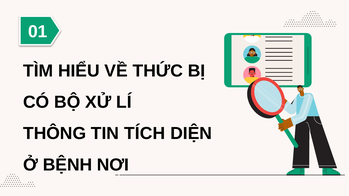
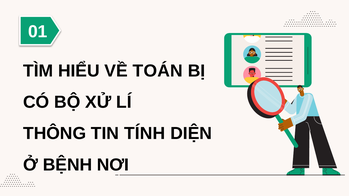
THỨC: THỨC -> TOÁN (158, 71)
TÍCH: TÍCH -> TÍNH (145, 134)
